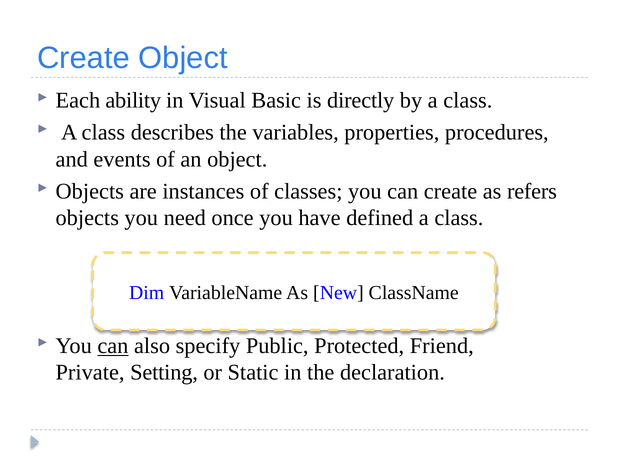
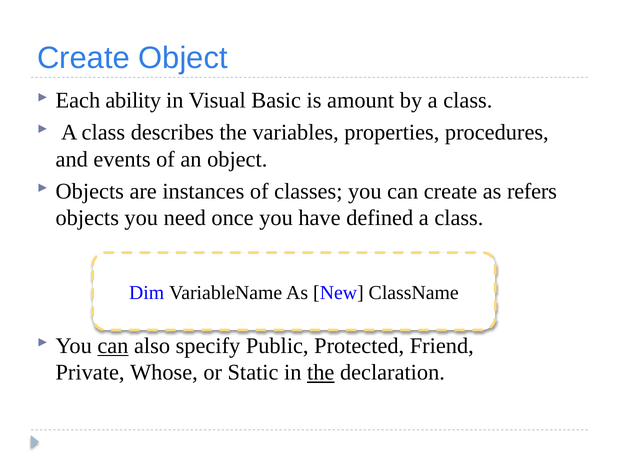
directly: directly -> amount (361, 101)
Setting: Setting -> Whose (164, 373)
the underline: none -> present (321, 373)
